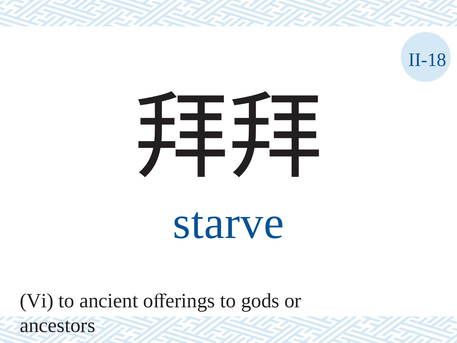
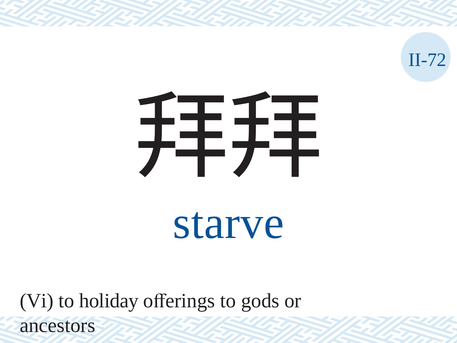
II-18: II-18 -> II-72 (427, 60)
ancient: ancient -> holiday (109, 301)
